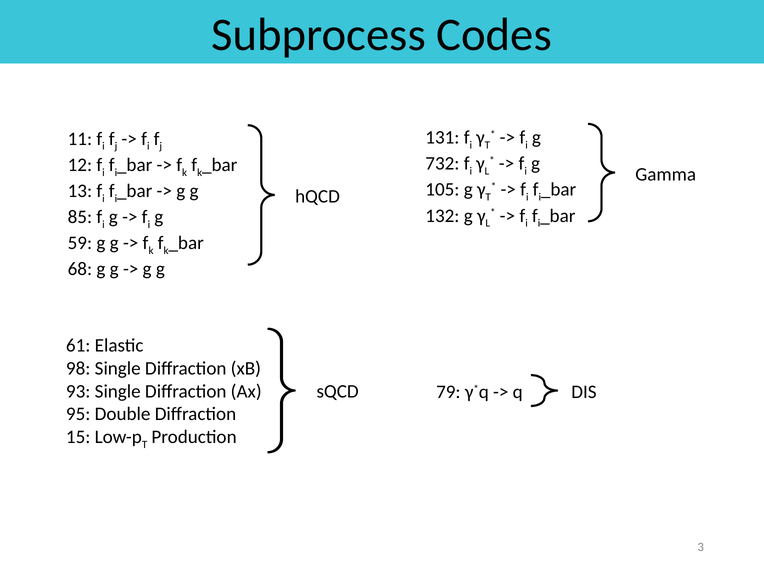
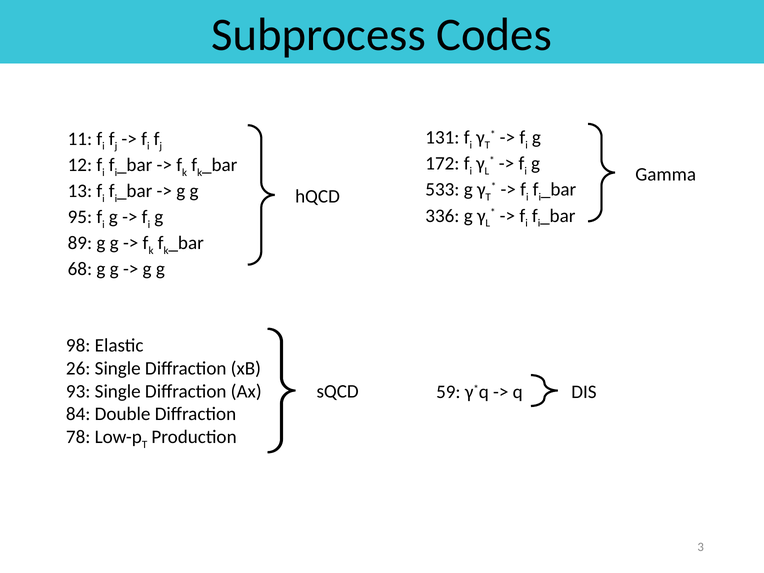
732: 732 -> 172 (442, 164)
105: 105 -> 533 (442, 190)
132: 132 -> 336 (442, 216)
85: 85 -> 95 (80, 217)
59: 59 -> 89 (80, 243)
61: 61 -> 98 (78, 345)
98: 98 -> 26 (78, 368)
79: 79 -> 59 (448, 392)
95: 95 -> 84 (78, 414)
15: 15 -> 78 (78, 437)
